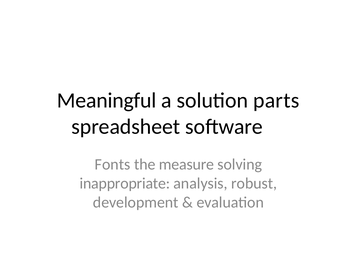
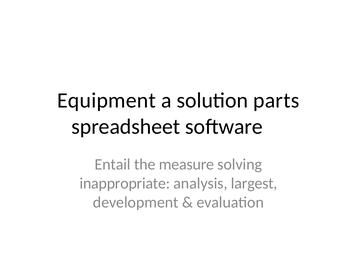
Meaningful: Meaningful -> Equipment (106, 100)
Fonts: Fonts -> Entail (113, 164)
robust: robust -> largest (254, 183)
